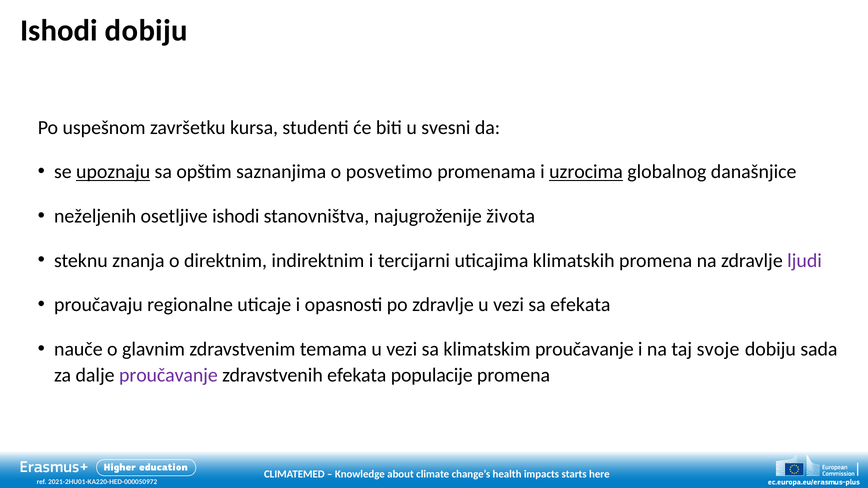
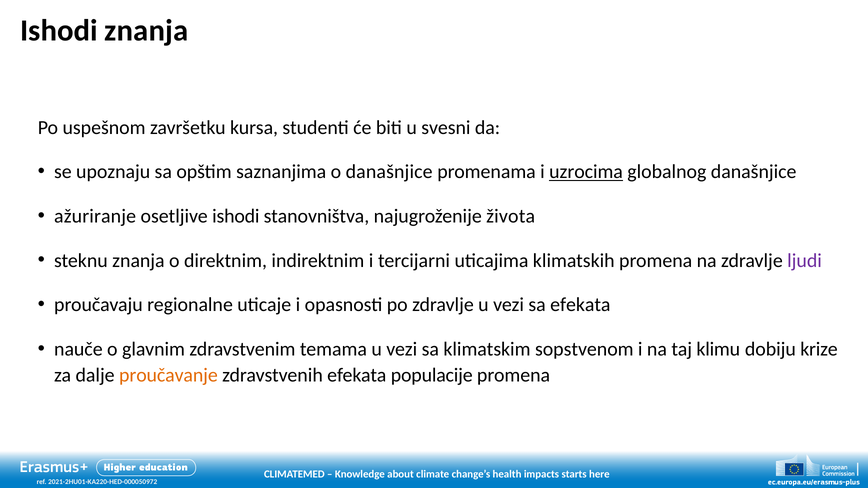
Ishodi dobiju: dobiju -> znanja (146, 31)
upoznaju underline: present -> none (113, 172)
o posvetimo: posvetimo -> današnjice (389, 172)
neželjenih: neželjenih -> ažuriranje (95, 216)
klimatskim proučavanje: proučavanje -> sopstvenom (584, 349)
svoje: svoje -> klimu (718, 349)
sada: sada -> krize (819, 349)
proučavanje colour: purple -> orange (168, 375)
